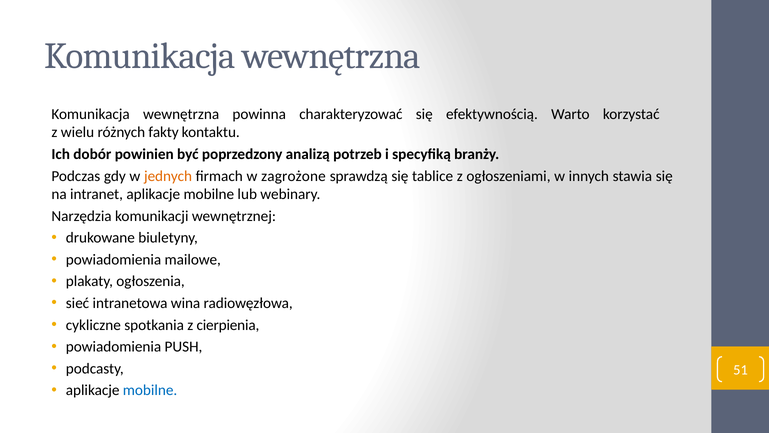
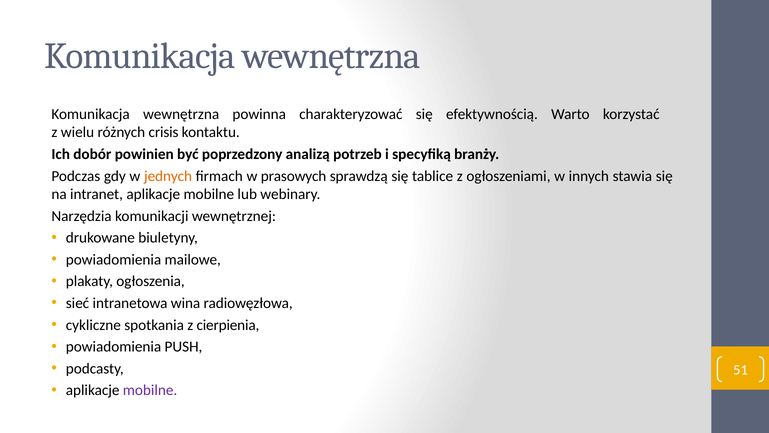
fakty: fakty -> crisis (164, 132)
zagrożone: zagrożone -> prasowych (294, 176)
mobilne colour: blue -> purple (150, 390)
